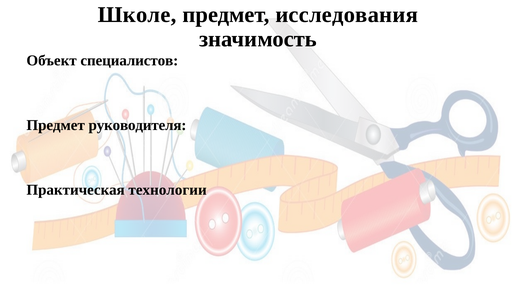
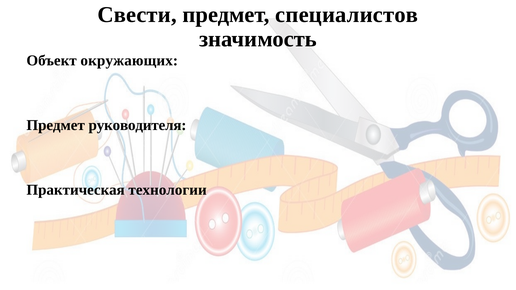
Школе: Школе -> Свести (137, 15)
исследования: исследования -> специалистов (347, 15)
специалистов: специалистов -> окружающих (129, 60)
